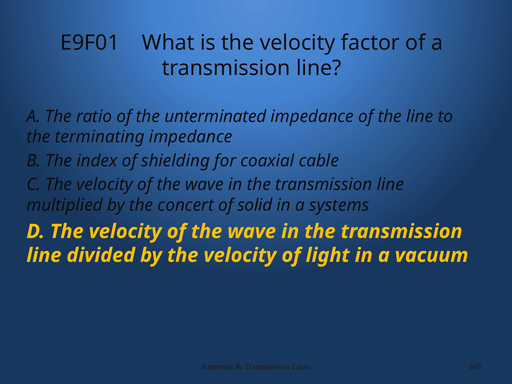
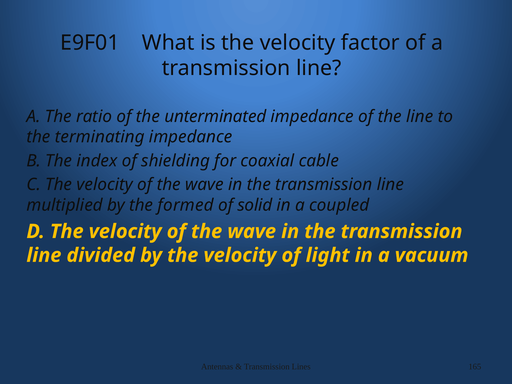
concert: concert -> formed (186, 205)
systems: systems -> coupled (339, 205)
